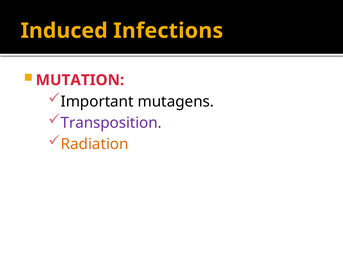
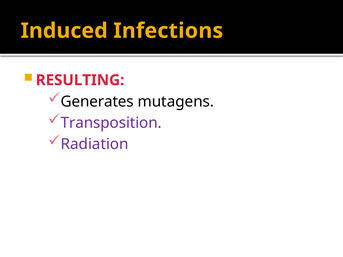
MUTATION: MUTATION -> RESULTING (80, 80)
Important: Important -> Generates (97, 102)
Radiation colour: orange -> purple (95, 144)
